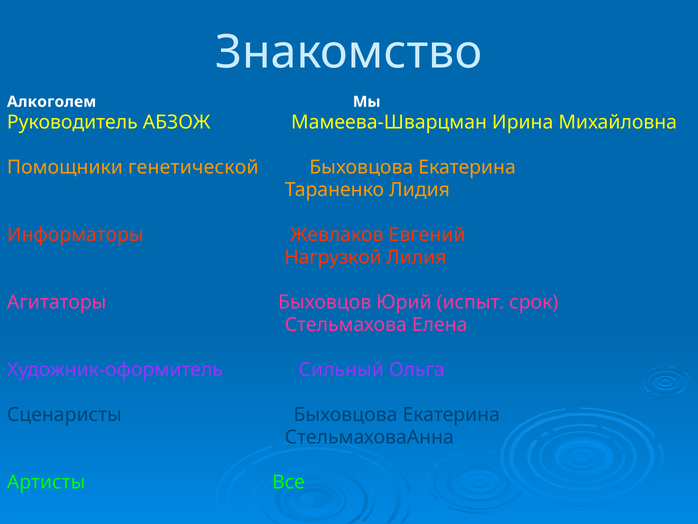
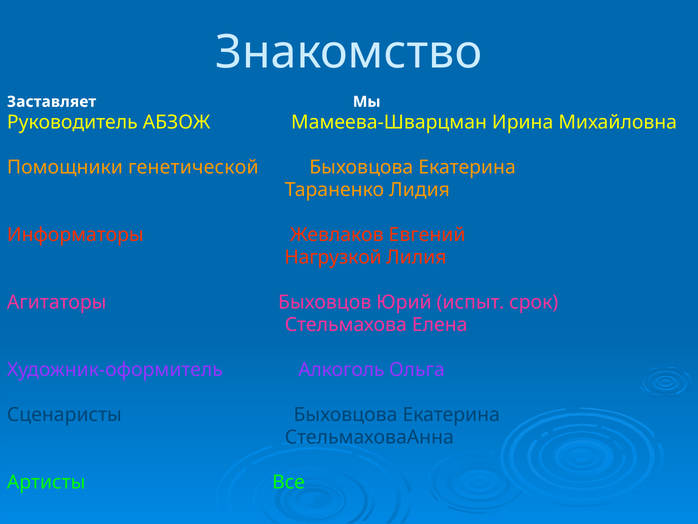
Алкоголем: Алкоголем -> Заставляет (52, 102)
Сильный: Сильный -> Алкоголь (341, 370)
